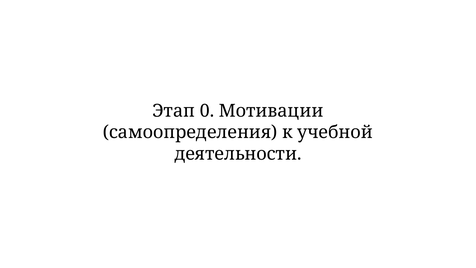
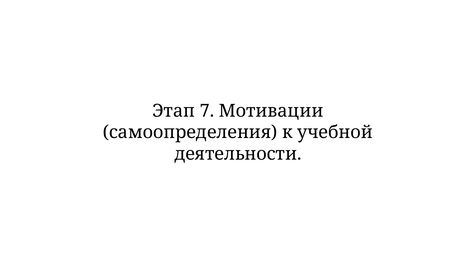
0: 0 -> 7 (207, 111)
